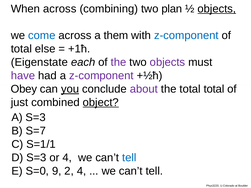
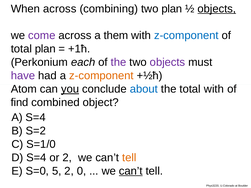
come colour: blue -> purple (42, 36)
total else: else -> plan (45, 49)
Eigenstate: Eigenstate -> Perkonium (39, 62)
z-component colour: purple -> orange (101, 76)
Obey: Obey -> Atom (24, 89)
about colour: purple -> blue (144, 89)
total total: total -> with (214, 89)
just: just -> find (20, 103)
object underline: present -> none (101, 103)
A S=3: S=3 -> S=4 (36, 118)
S=7: S=7 -> S=2 (36, 131)
S=1/1: S=1/1 -> S=1/0 (41, 144)
D S=3: S=3 -> S=4 (36, 158)
or 4: 4 -> 2 (67, 158)
tell colour: blue -> orange (129, 158)
9: 9 -> 5 (57, 171)
2 4: 4 -> 0 (81, 171)
can’t underline: none -> present (131, 171)
